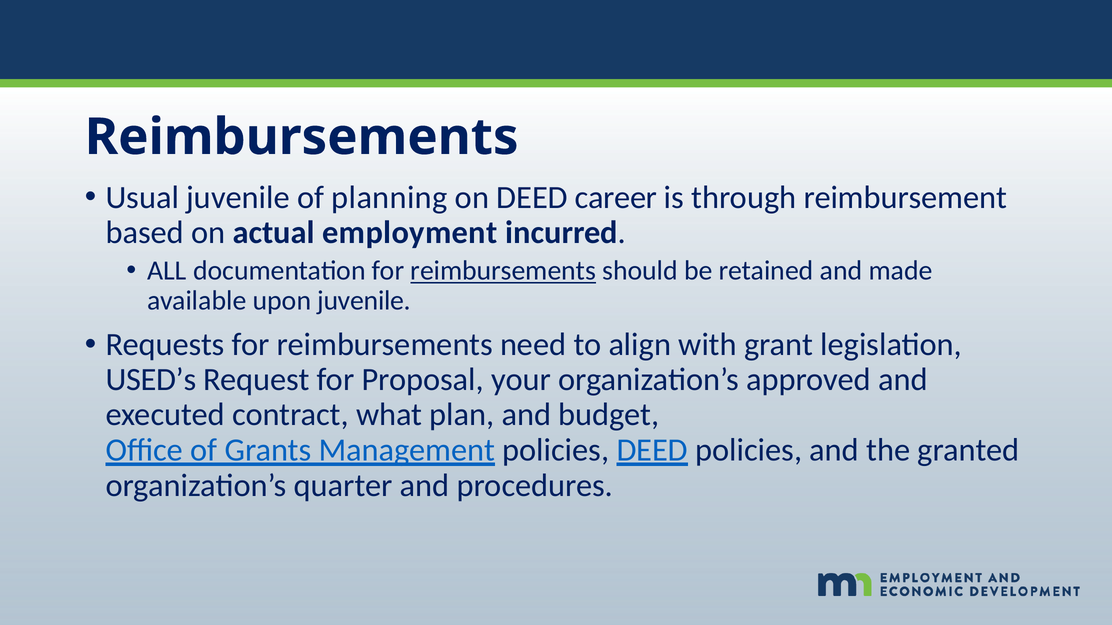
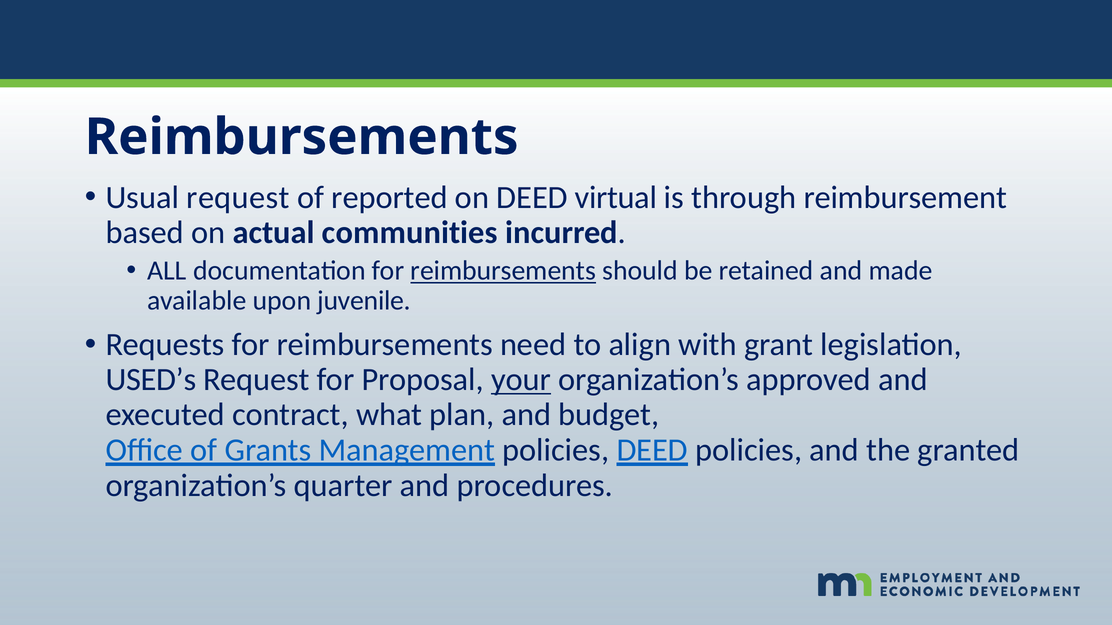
Usual juvenile: juvenile -> request (238, 198)
planning: planning -> reported (390, 198)
career: career -> virtual (616, 198)
employment: employment -> communities (410, 233)
your underline: none -> present (521, 380)
